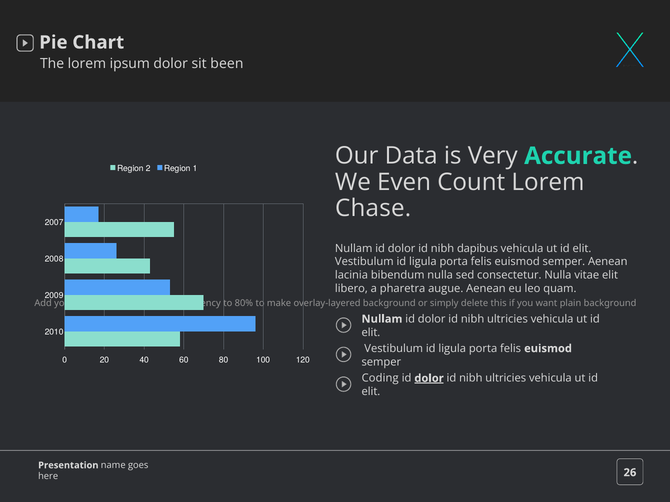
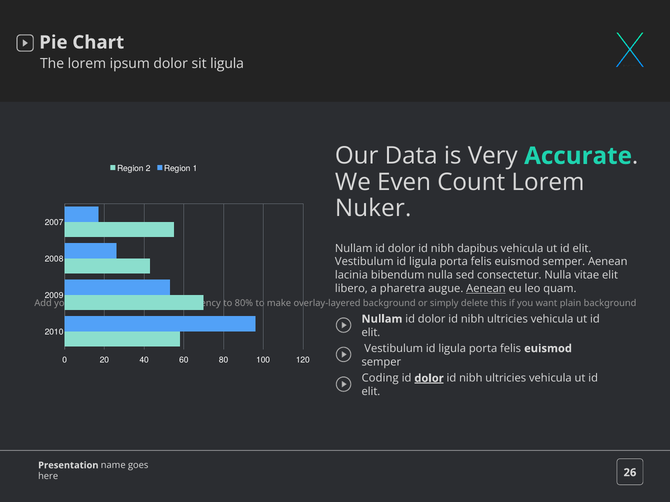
sit been: been -> ligula (227, 64)
Chase: Chase -> Nuker (373, 208)
Aenean underline: none -> present (486, 289)
